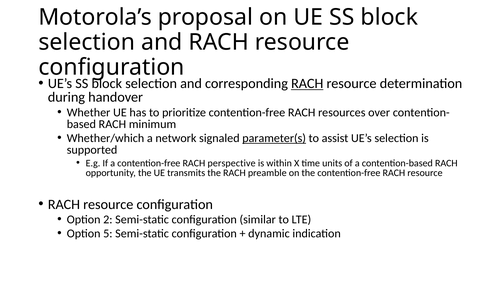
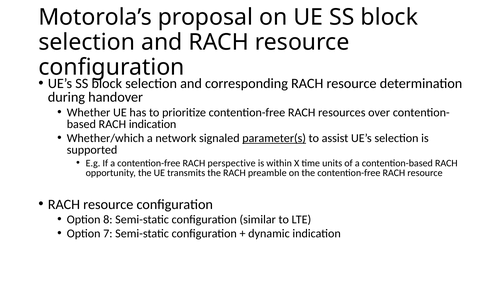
RACH underline: present -> none (307, 84)
RACH minimum: minimum -> indication (153, 124)
2: 2 -> 8 (108, 220)
5: 5 -> 7 (108, 234)
